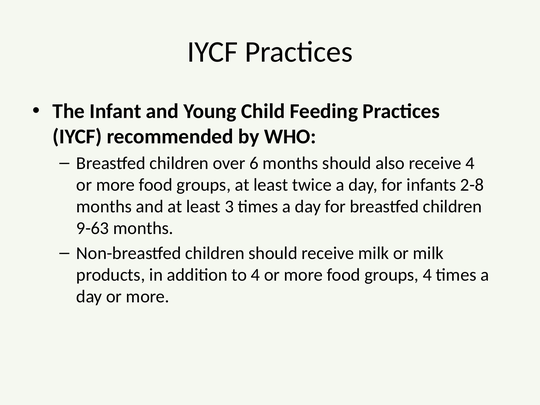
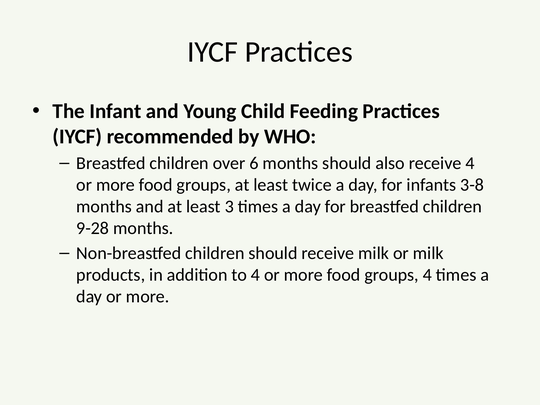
2-8: 2-8 -> 3-8 (472, 185)
9-63: 9-63 -> 9-28 (93, 228)
